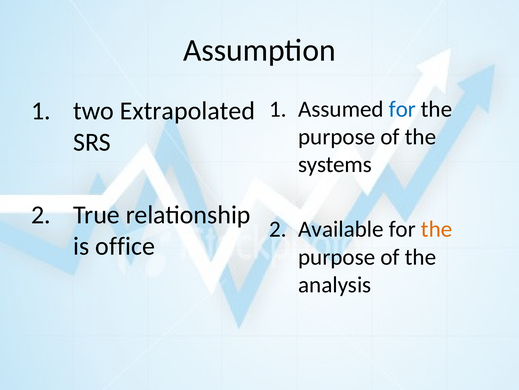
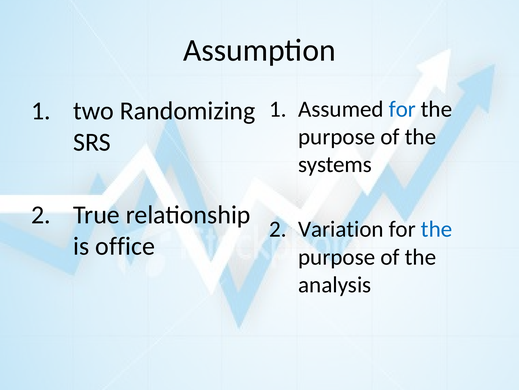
Extrapolated: Extrapolated -> Randomizing (188, 111)
Available: Available -> Variation (341, 229)
the colour: orange -> blue (437, 229)
